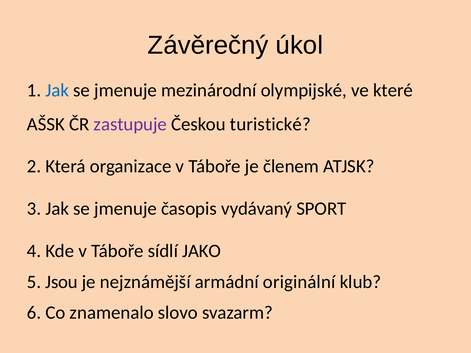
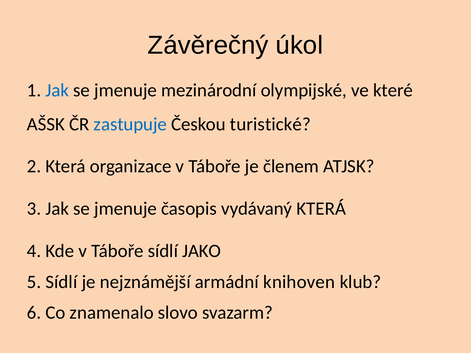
zastupuje colour: purple -> blue (130, 124)
vydávaný SPORT: SPORT -> KTERÁ (321, 209)
5 Jsou: Jsou -> Sídlí (61, 282)
originální: originální -> knihoven (299, 282)
